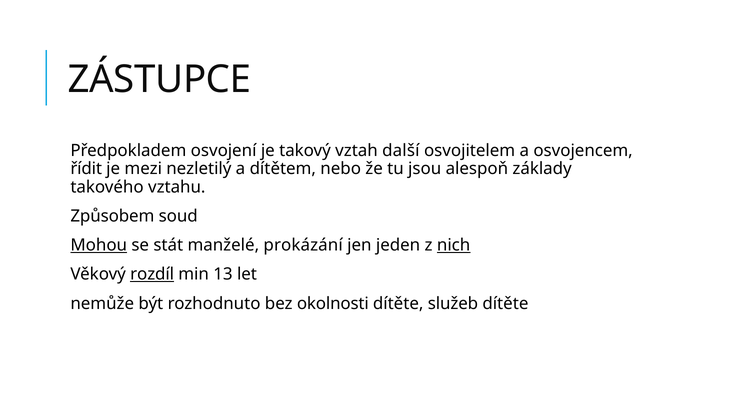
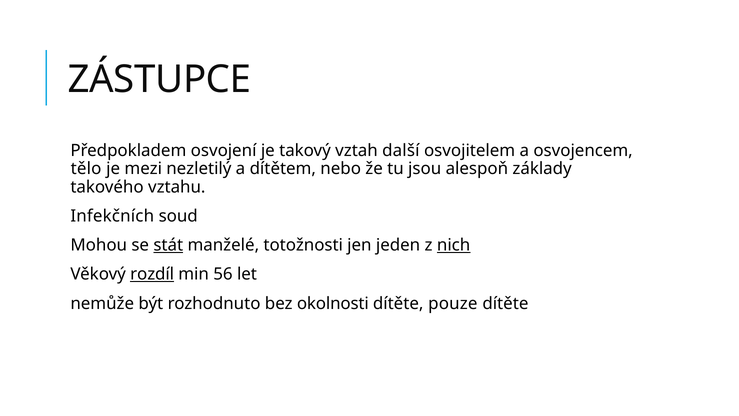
řídit: řídit -> tělo (86, 169)
Způsobem: Způsobem -> Infekčních (112, 216)
Mohou underline: present -> none (99, 245)
stát underline: none -> present (168, 245)
prokázání: prokázání -> totožnosti (303, 245)
13: 13 -> 56 (223, 274)
služeb: služeb -> pouze (453, 303)
